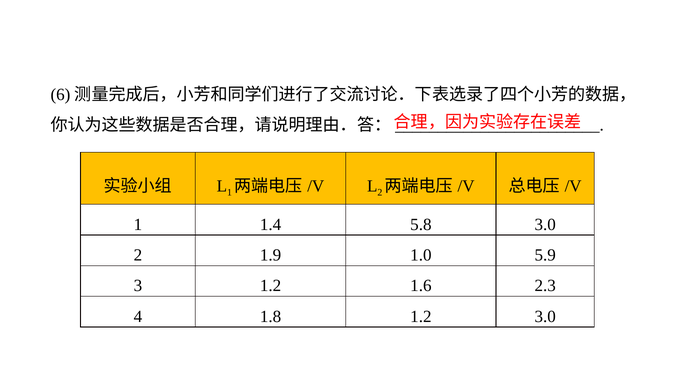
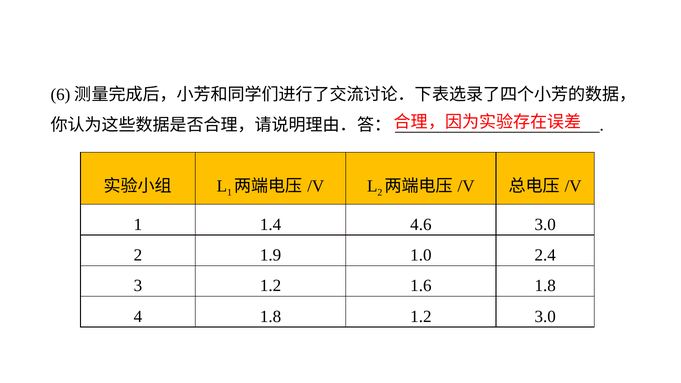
5.8: 5.8 -> 4.6 (421, 225)
5.9: 5.9 -> 2.4 (545, 255)
1.6 2.3: 2.3 -> 1.8 (545, 286)
